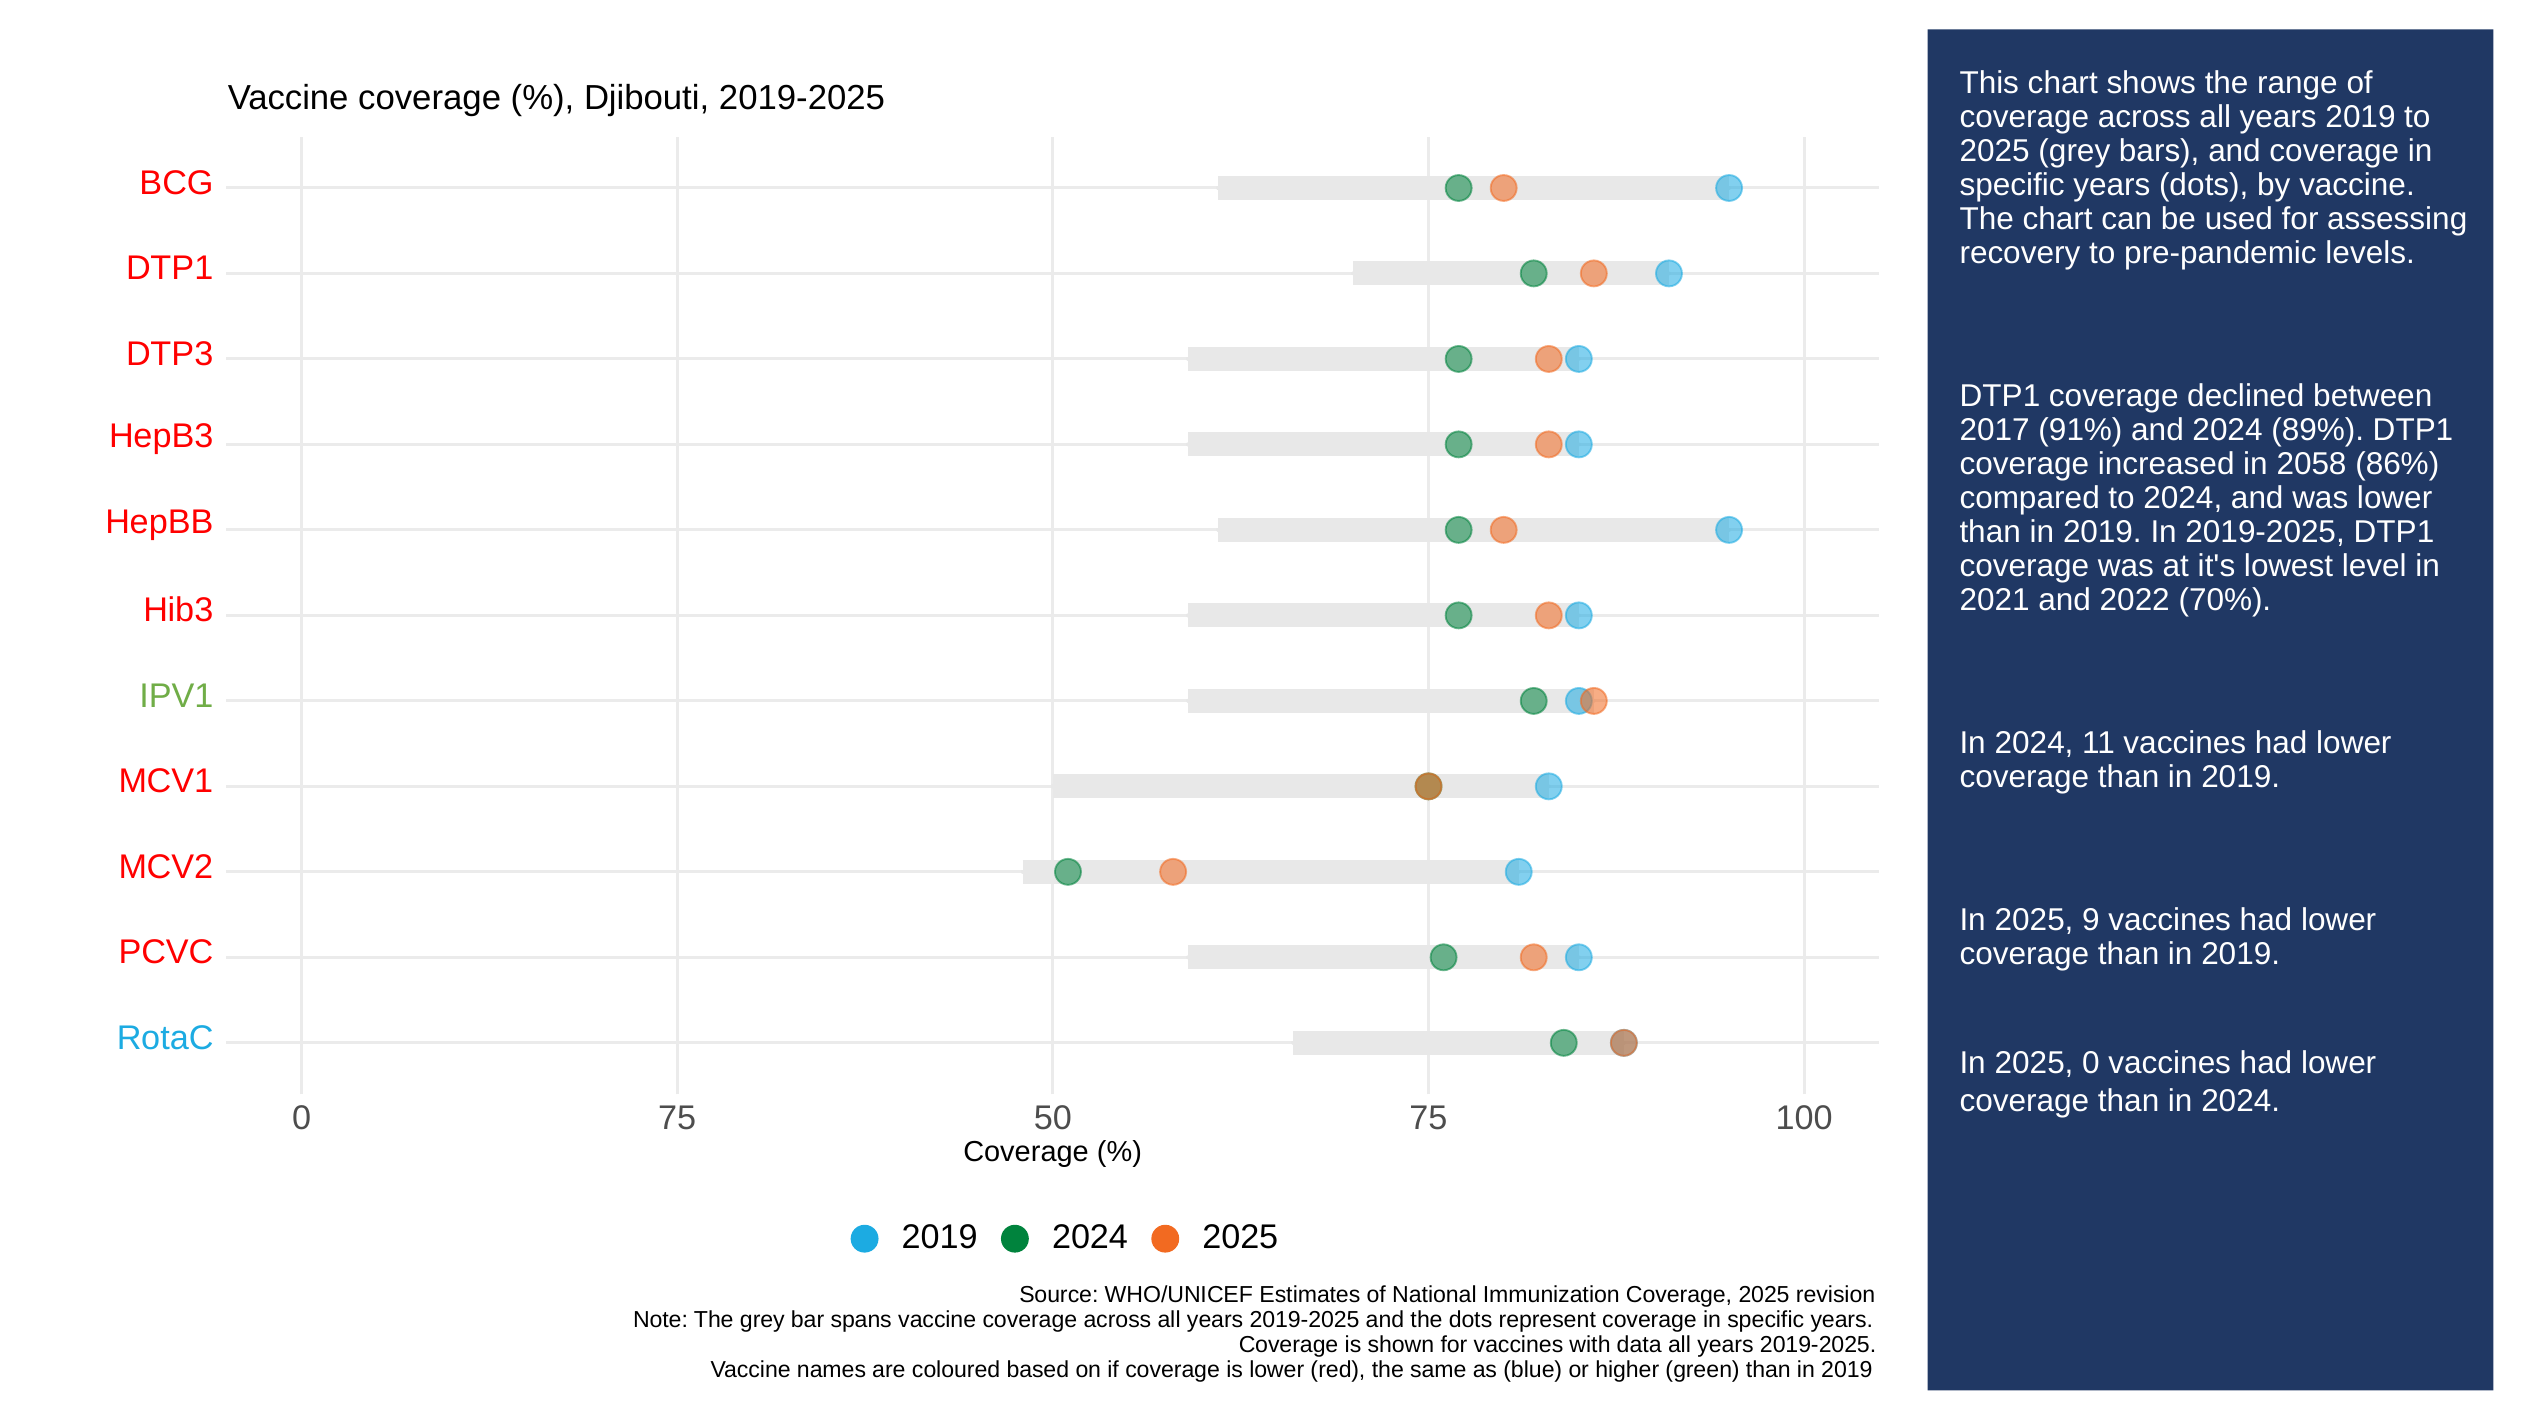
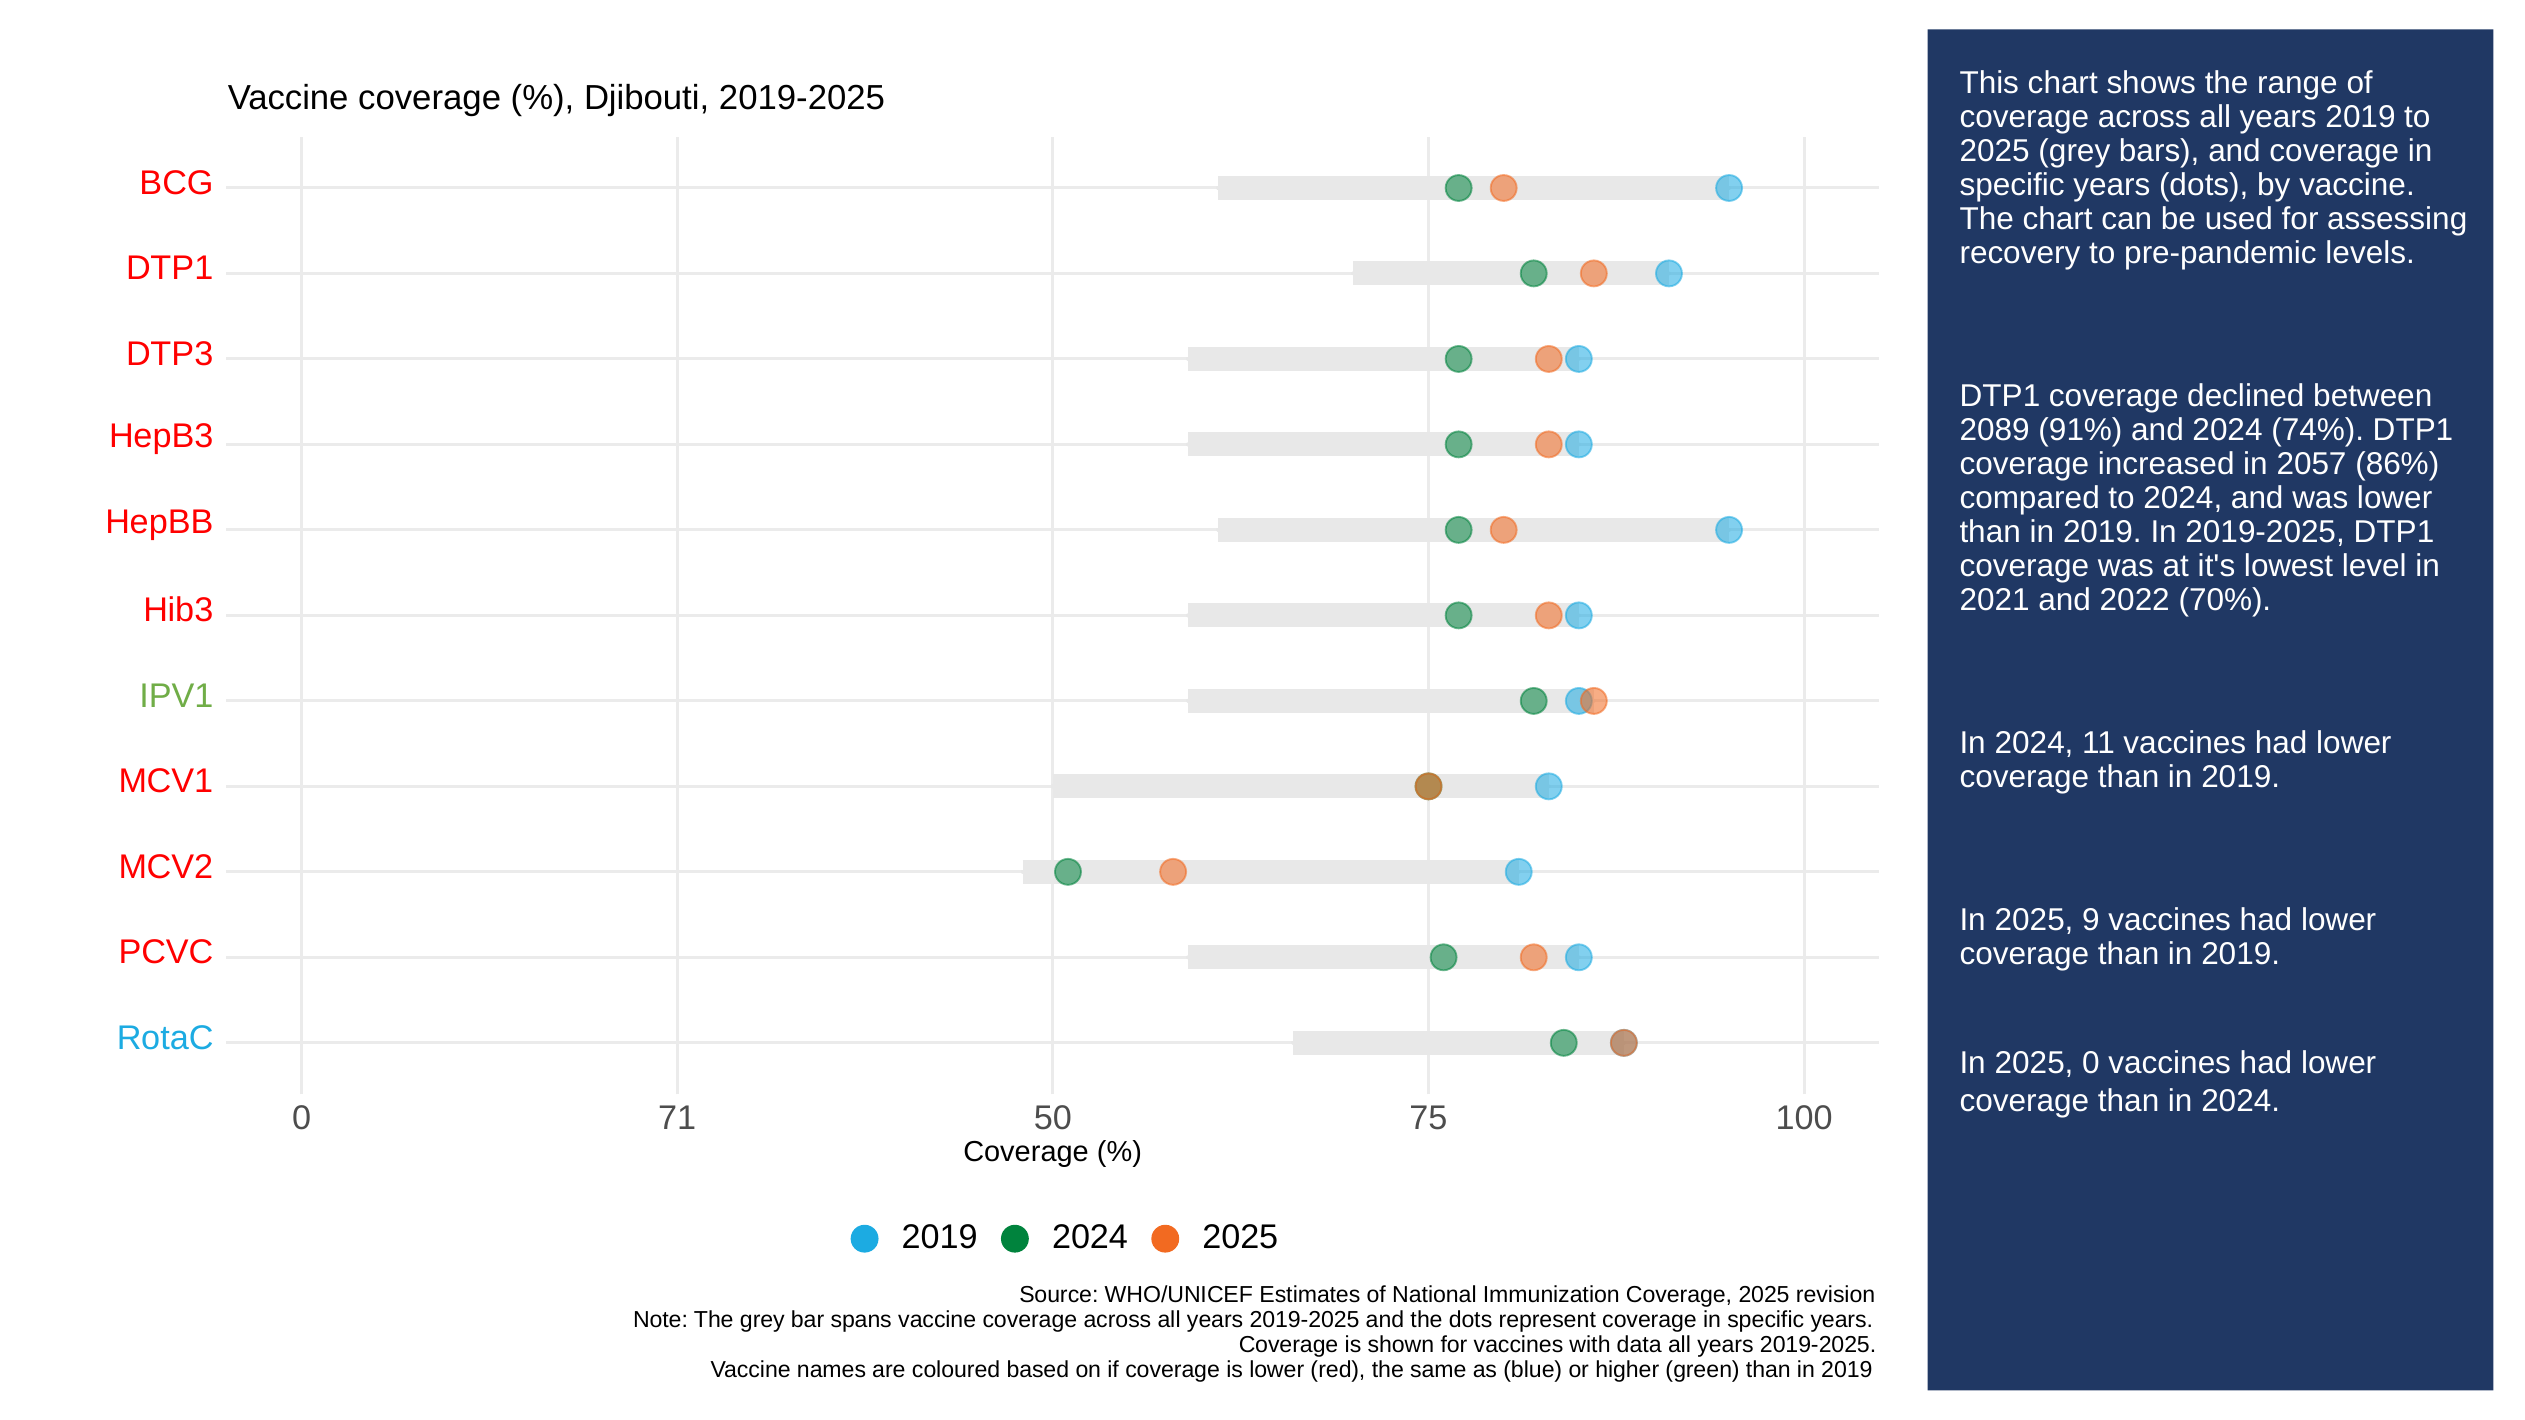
2017: 2017 -> 2089 (1995, 430)
89%: 89% -> 74% (2318, 430)
2058: 2058 -> 2057 (2312, 464)
0 75: 75 -> 71 (677, 1118)
